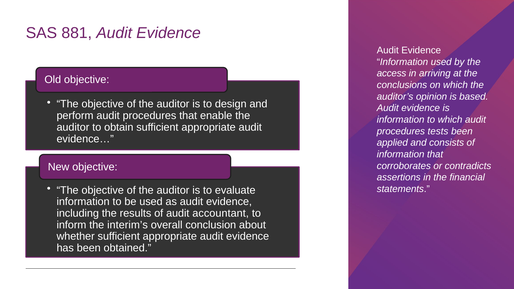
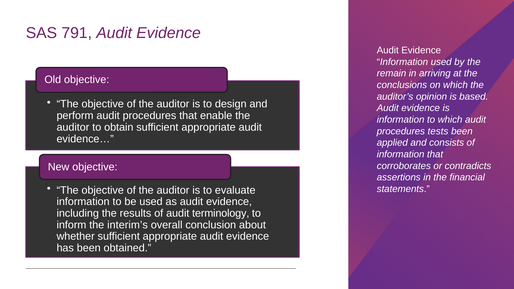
881: 881 -> 791 (77, 33)
access: access -> remain (392, 73)
accountant: accountant -> terminology (221, 213)
